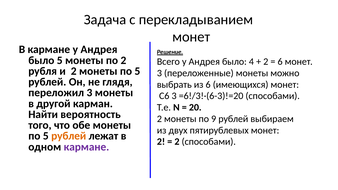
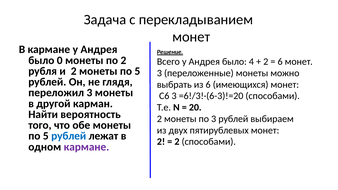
было 5: 5 -> 0 (60, 60)
по 9: 9 -> 3 (214, 119)
рублей colour: orange -> blue (69, 136)
